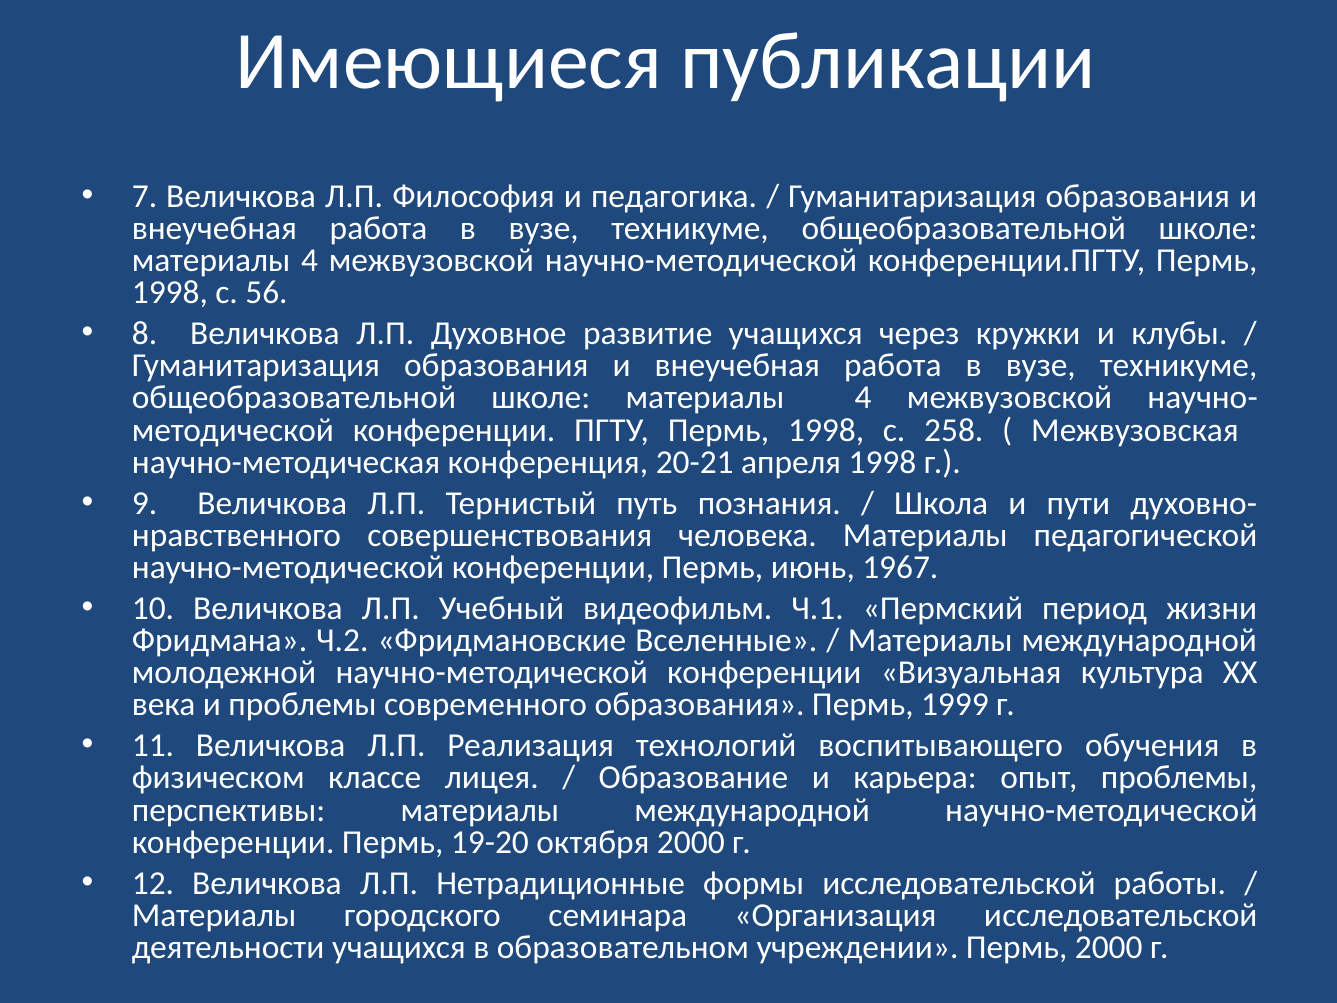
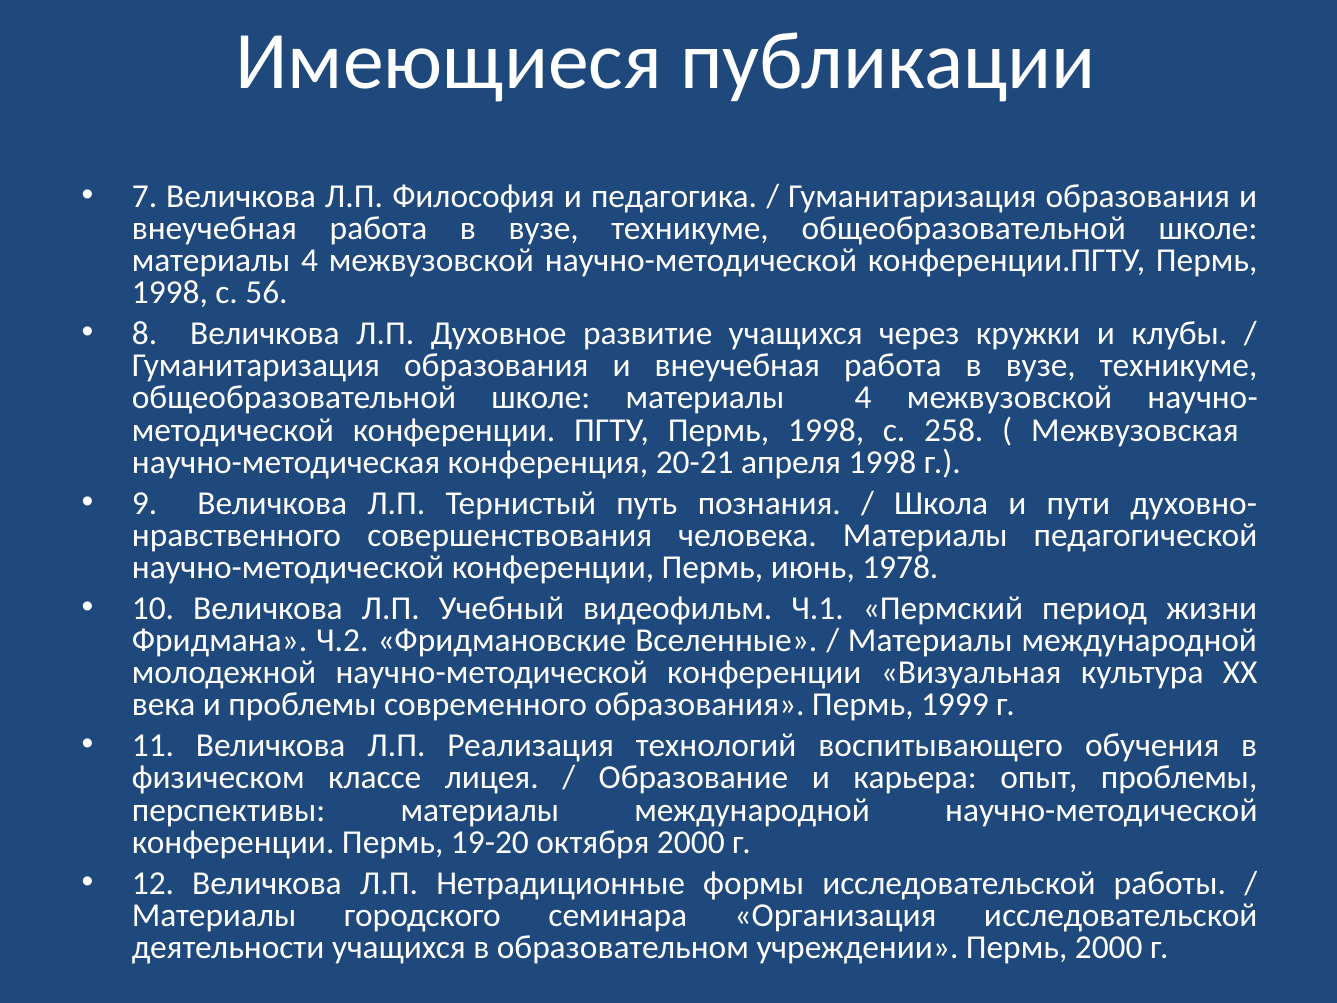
1967: 1967 -> 1978 (900, 567)
